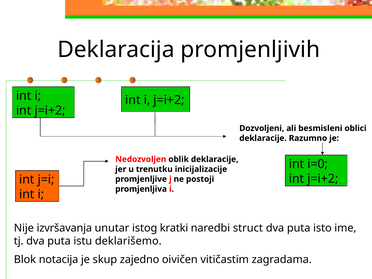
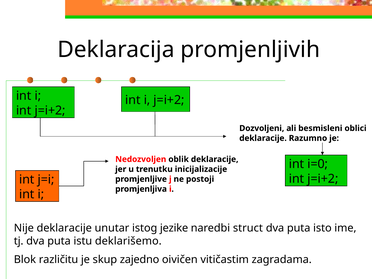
Nije izvršavanja: izvršavanja -> deklaracije (64, 228)
kratki: kratki -> jezike (174, 228)
notacija: notacija -> različitu (59, 260)
